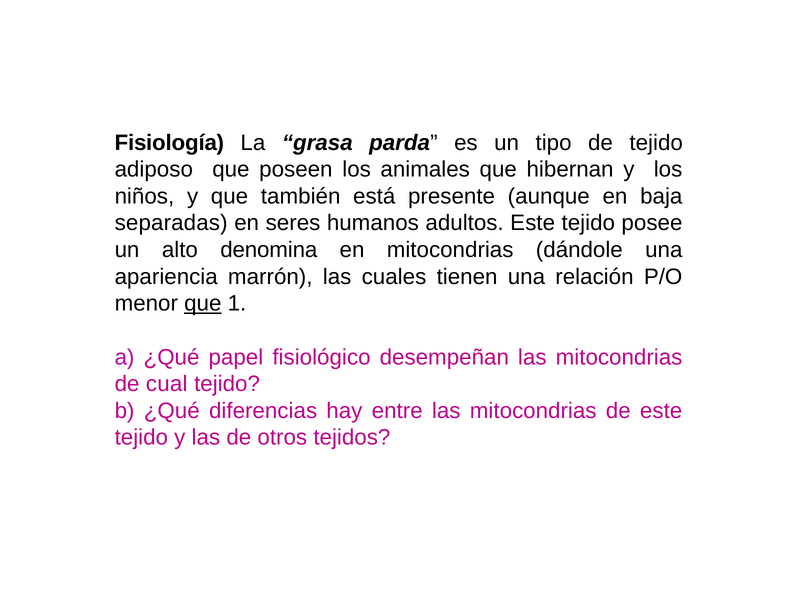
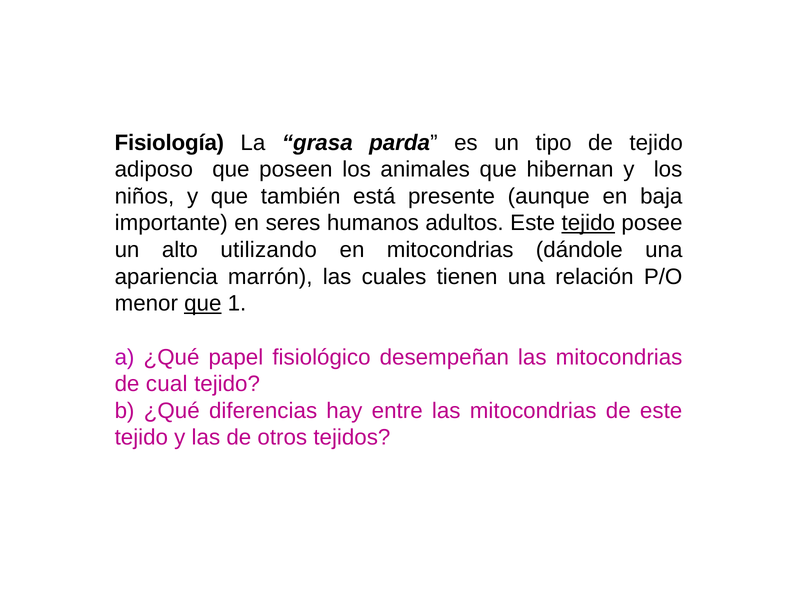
separadas: separadas -> importante (171, 223)
tejido underline: none -> present (588, 223)
denomina: denomina -> utilizando (269, 250)
